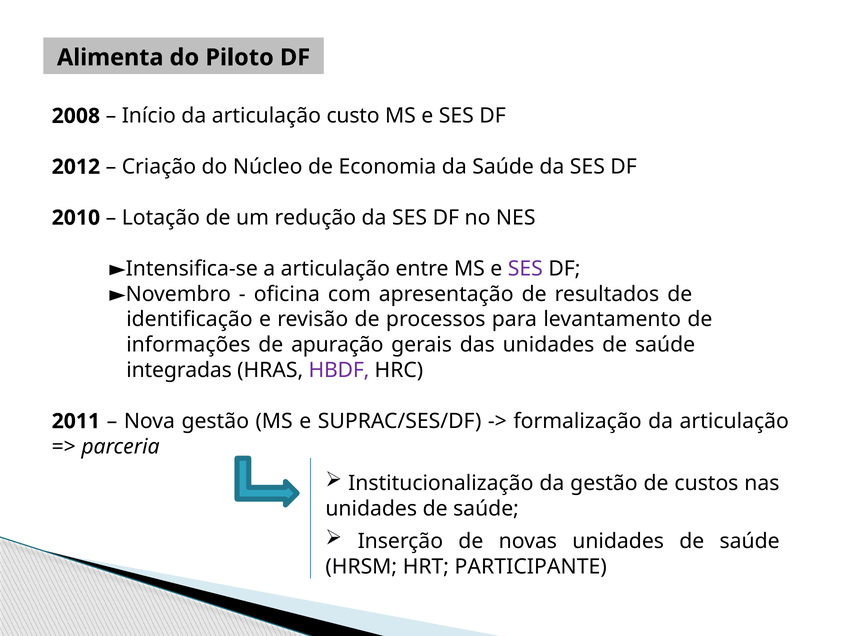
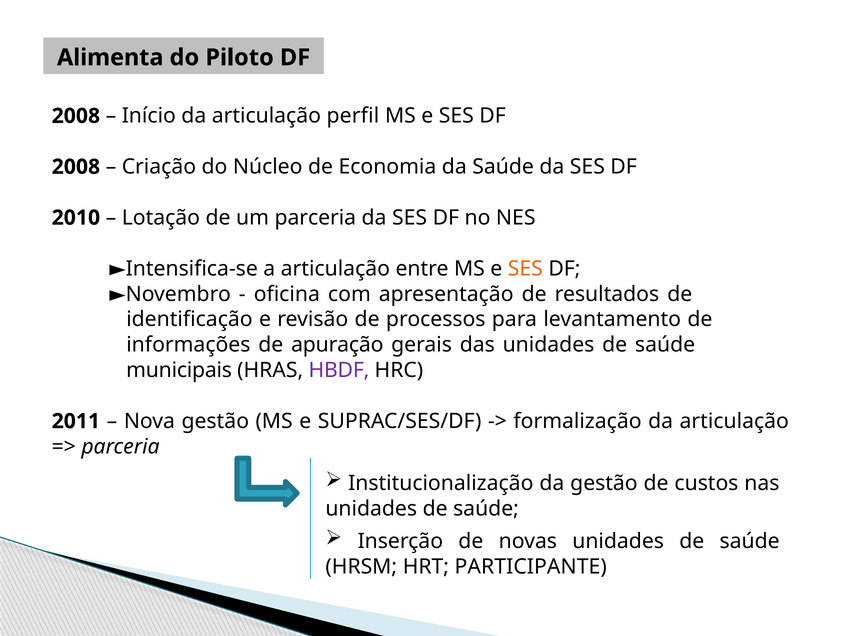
custo: custo -> perfil (353, 116)
2012: 2012 -> 2008 (76, 167)
um redução: redução -> parceria (315, 218)
SES colour: purple -> orange (525, 269)
integradas: integradas -> municipais (179, 370)
